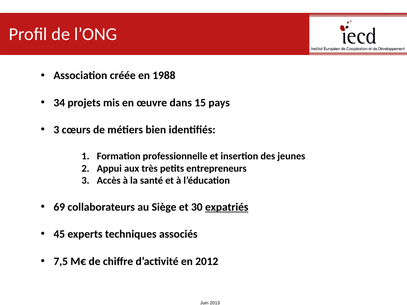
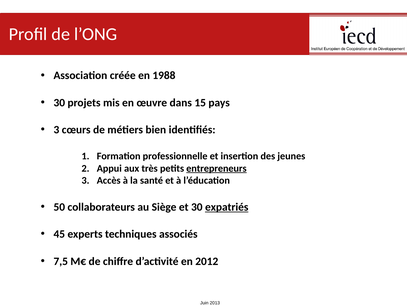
34: 34 -> 30 (59, 103)
entrepreneurs underline: none -> present (216, 169)
69: 69 -> 50 (59, 207)
